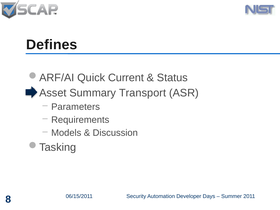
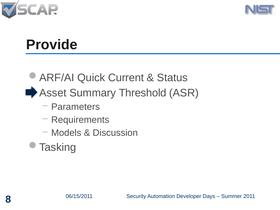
Defines: Defines -> Provide (52, 45)
Transport: Transport -> Threshold (143, 93)
